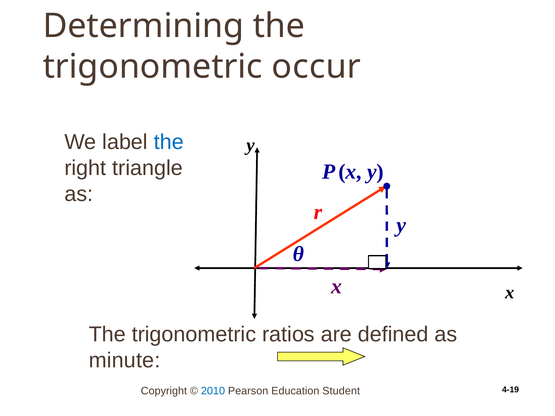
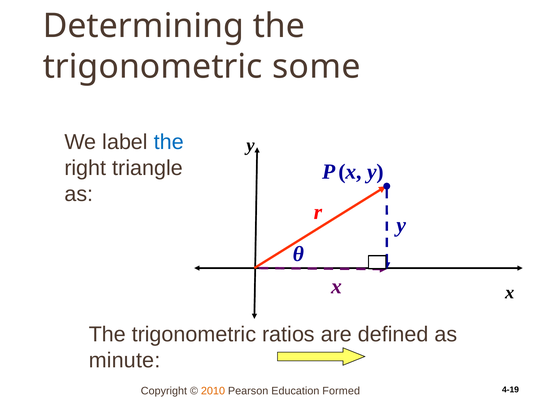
occur: occur -> some (316, 67)
2010 colour: blue -> orange (213, 391)
Student: Student -> Formed (341, 391)
